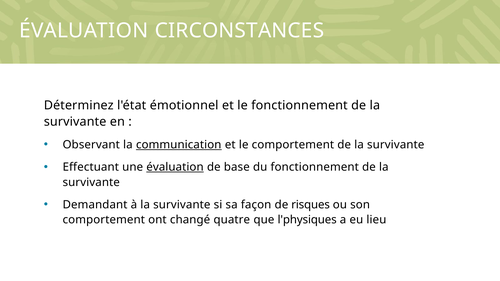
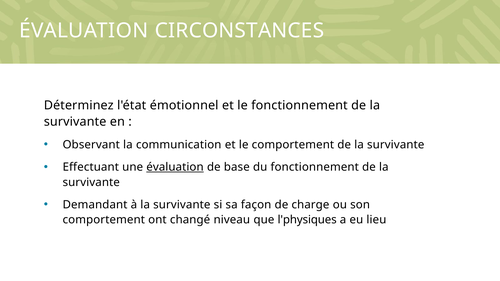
communication underline: present -> none (179, 145)
risques: risques -> charge (310, 205)
quatre: quatre -> niveau (232, 220)
